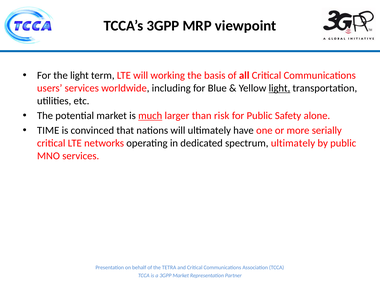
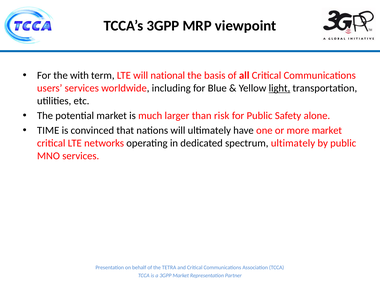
the light: light -> with (79, 75)
working: working -> national (168, 75)
much underline: present -> none (150, 116)
more serially: serially -> market (327, 130)
